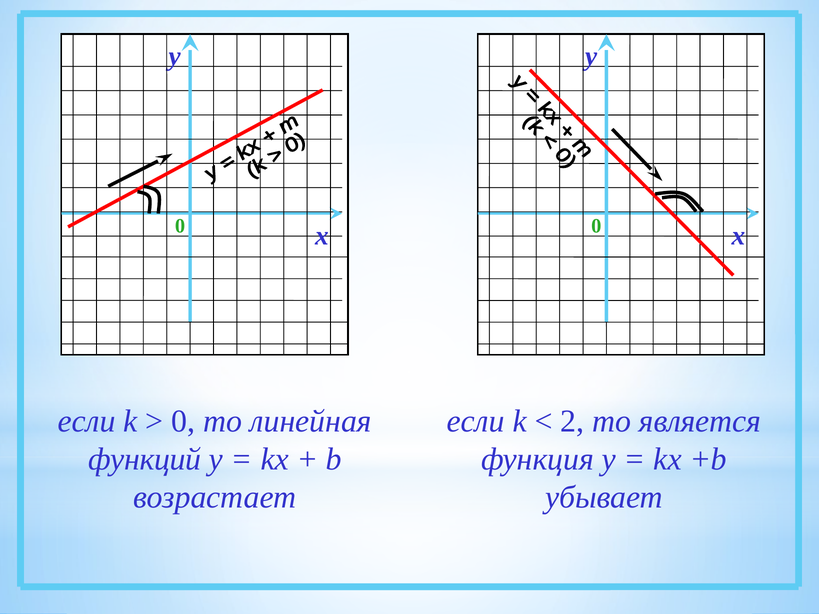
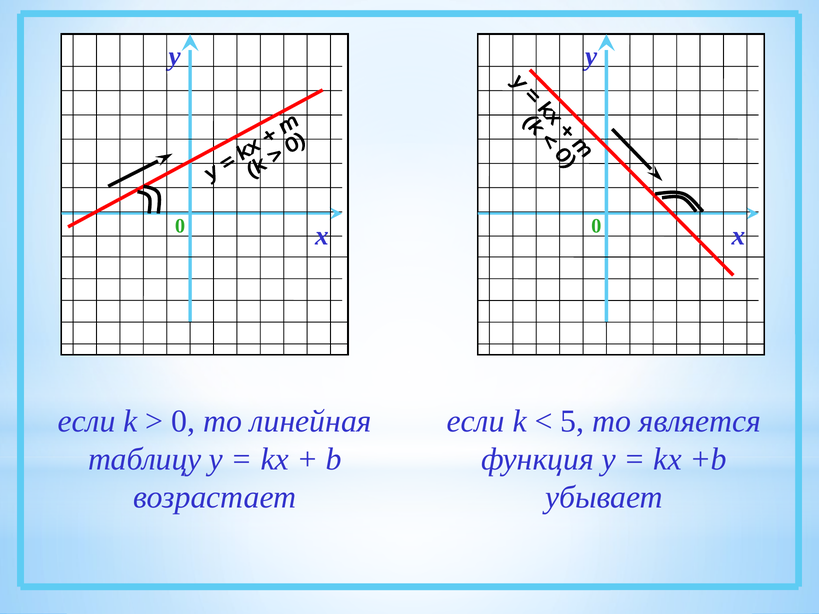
2: 2 -> 5 (572, 421)
функций: функций -> таблицу (145, 459)
